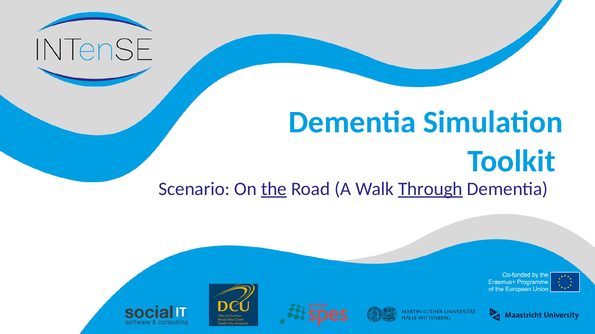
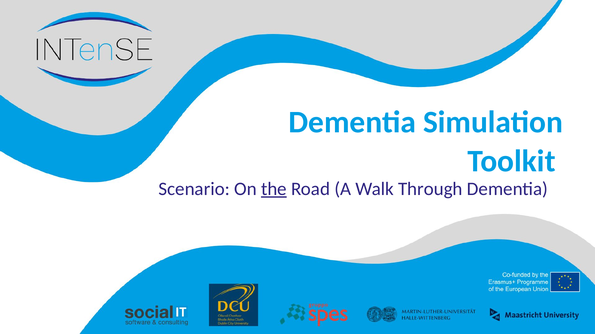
Through underline: present -> none (430, 189)
